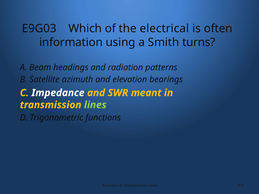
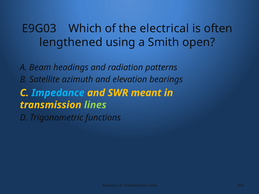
information: information -> lengthened (71, 42)
turns: turns -> open (199, 42)
Impedance colour: white -> light blue (58, 93)
